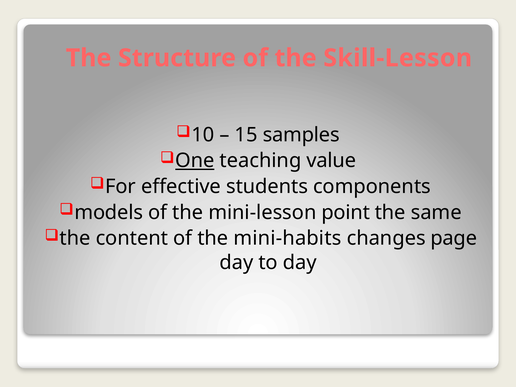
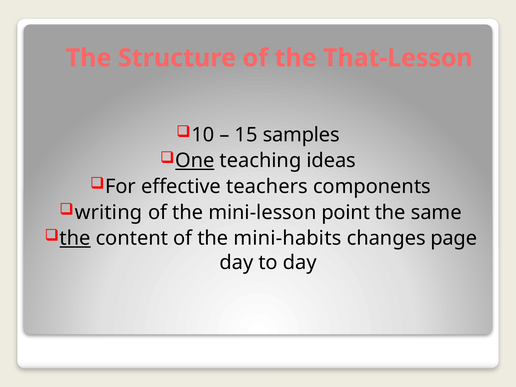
Skill-Lesson: Skill-Lesson -> That-Lesson (398, 58)
value: value -> ideas (331, 161)
students: students -> teachers (267, 187)
models: models -> writing (109, 212)
the underline: none -> present (75, 238)
